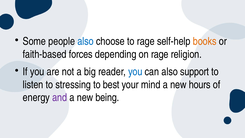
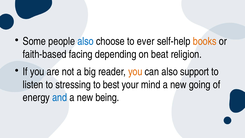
to rage: rage -> ever (146, 41)
forces: forces -> facing (81, 54)
on rage: rage -> beat (160, 54)
you colour: blue -> orange (135, 72)
hours: hours -> going (200, 85)
and colour: purple -> blue (60, 97)
